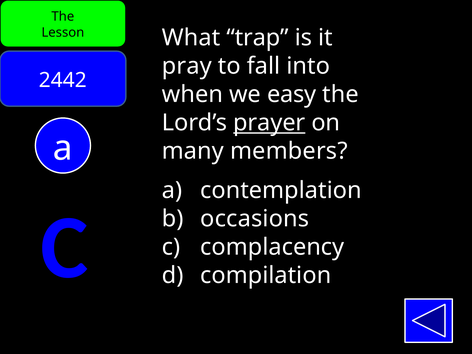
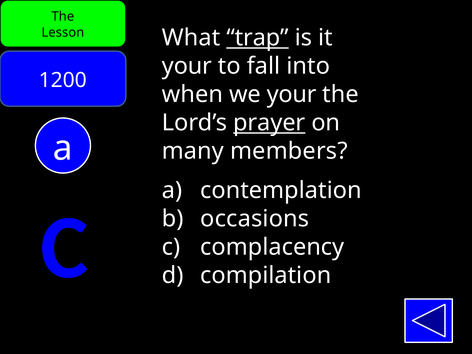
trap underline: none -> present (258, 38)
pray: pray -> your (187, 66)
2442: 2442 -> 1200 (63, 80)
we easy: easy -> your (292, 94)
